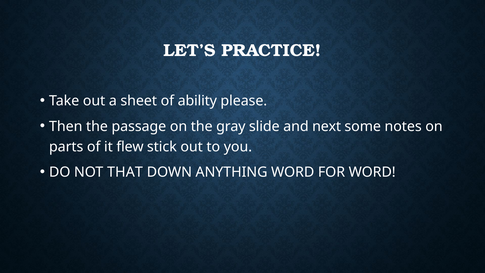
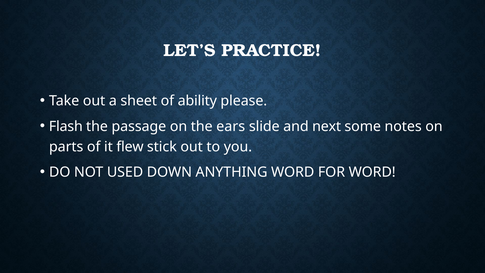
Then: Then -> Flash (66, 126)
gray: gray -> ears (231, 126)
THAT: THAT -> USED (125, 172)
